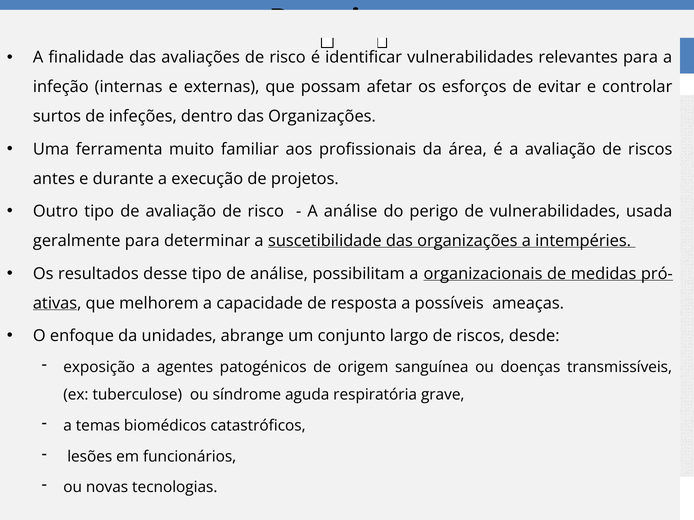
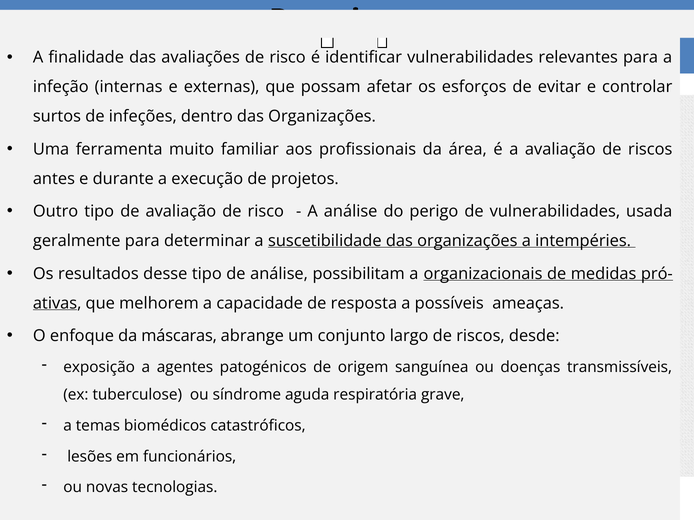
unidades: unidades -> máscaras (179, 336)
